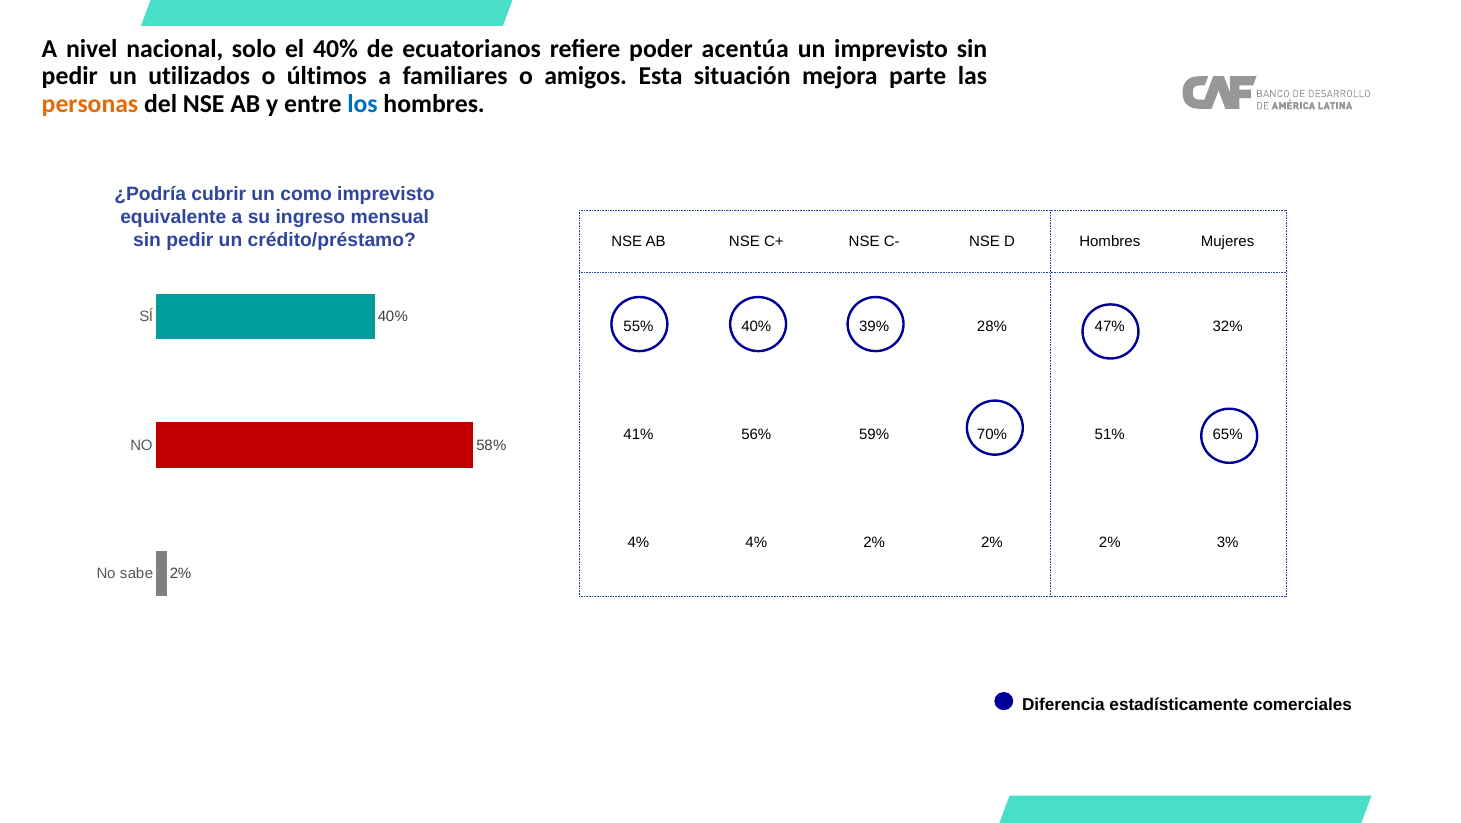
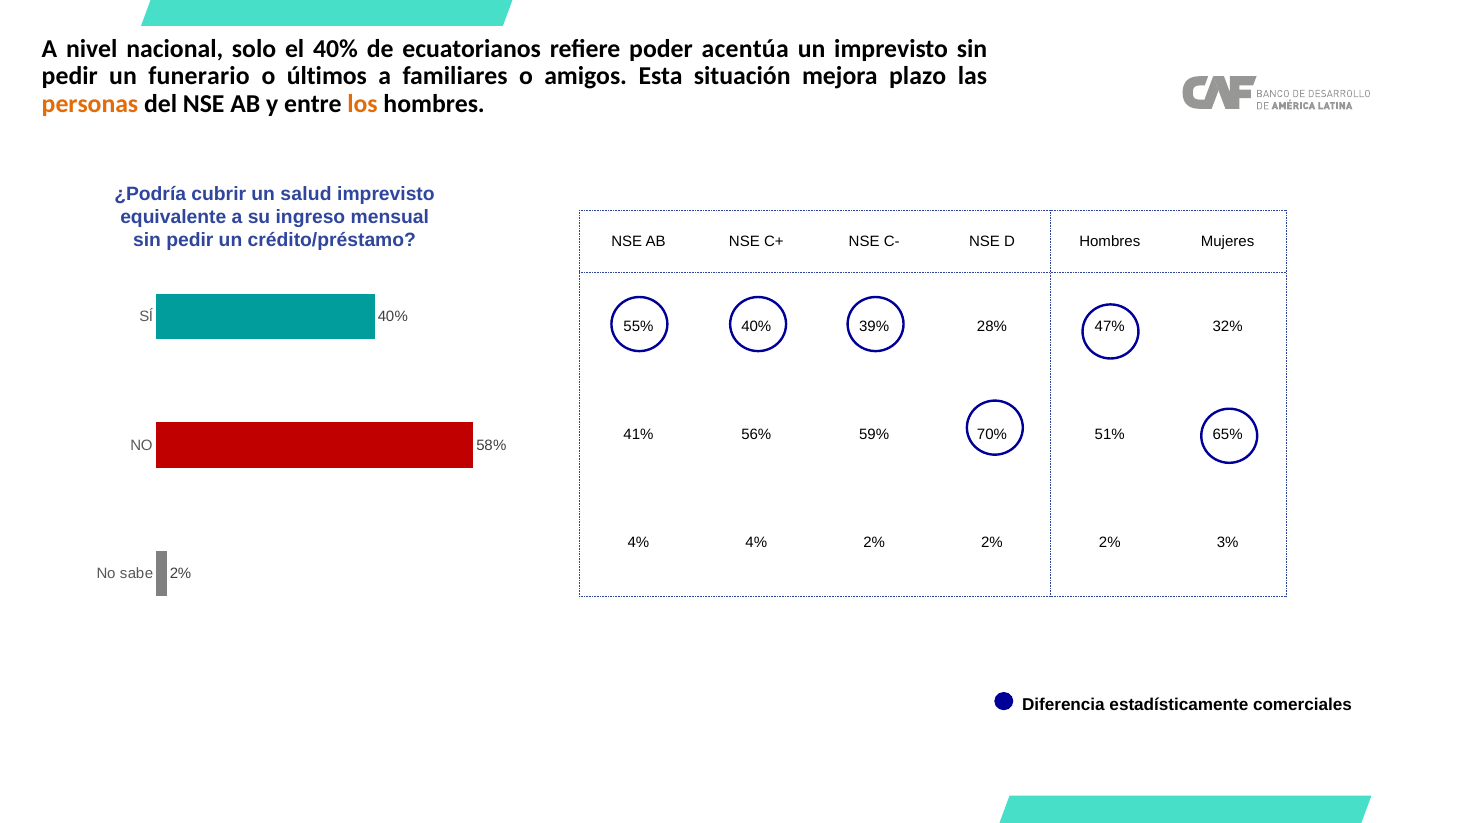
utilizados: utilizados -> funerario (199, 76)
parte: parte -> plazo (918, 76)
los colour: blue -> orange (363, 104)
como: como -> salud (306, 194)
